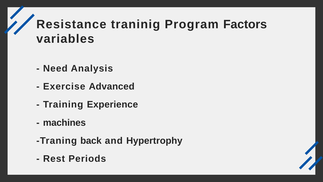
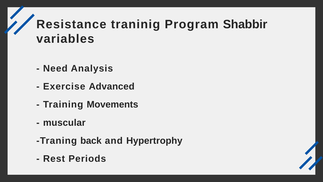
Factors: Factors -> Shabbir (245, 24)
Experience: Experience -> Movements (113, 104)
machines: machines -> muscular (64, 122)
